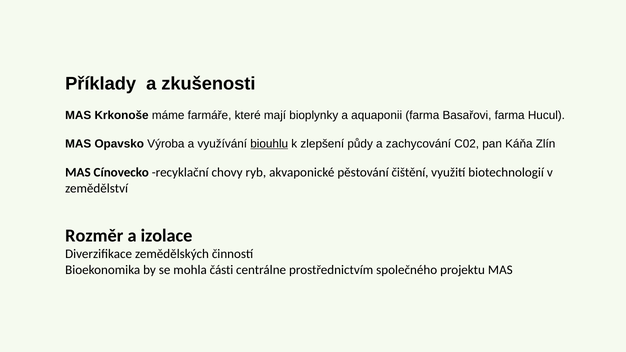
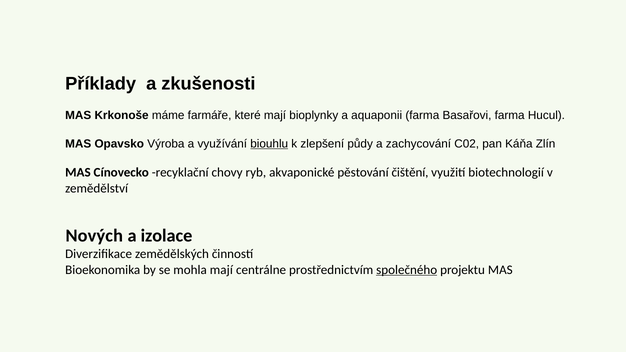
Rozměr: Rozměr -> Nových (94, 236)
mohla části: části -> mají (221, 270)
společného underline: none -> present (407, 270)
